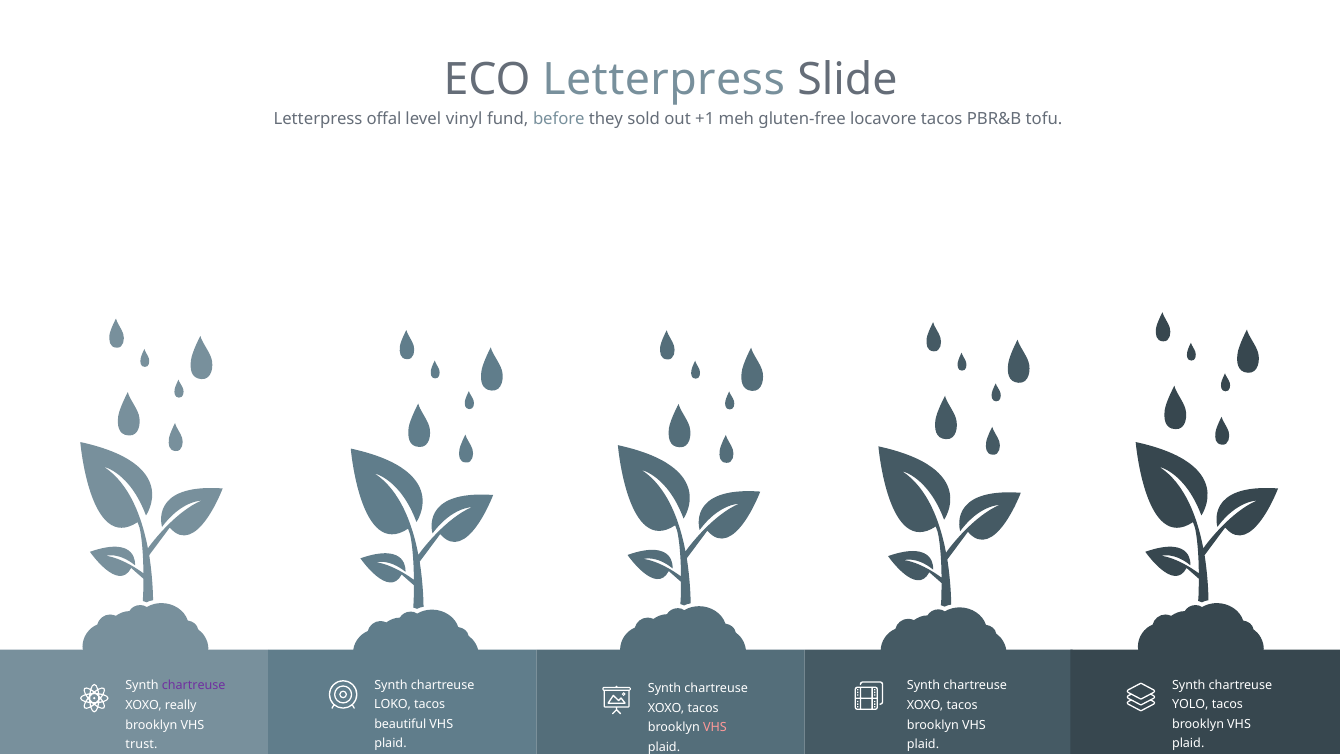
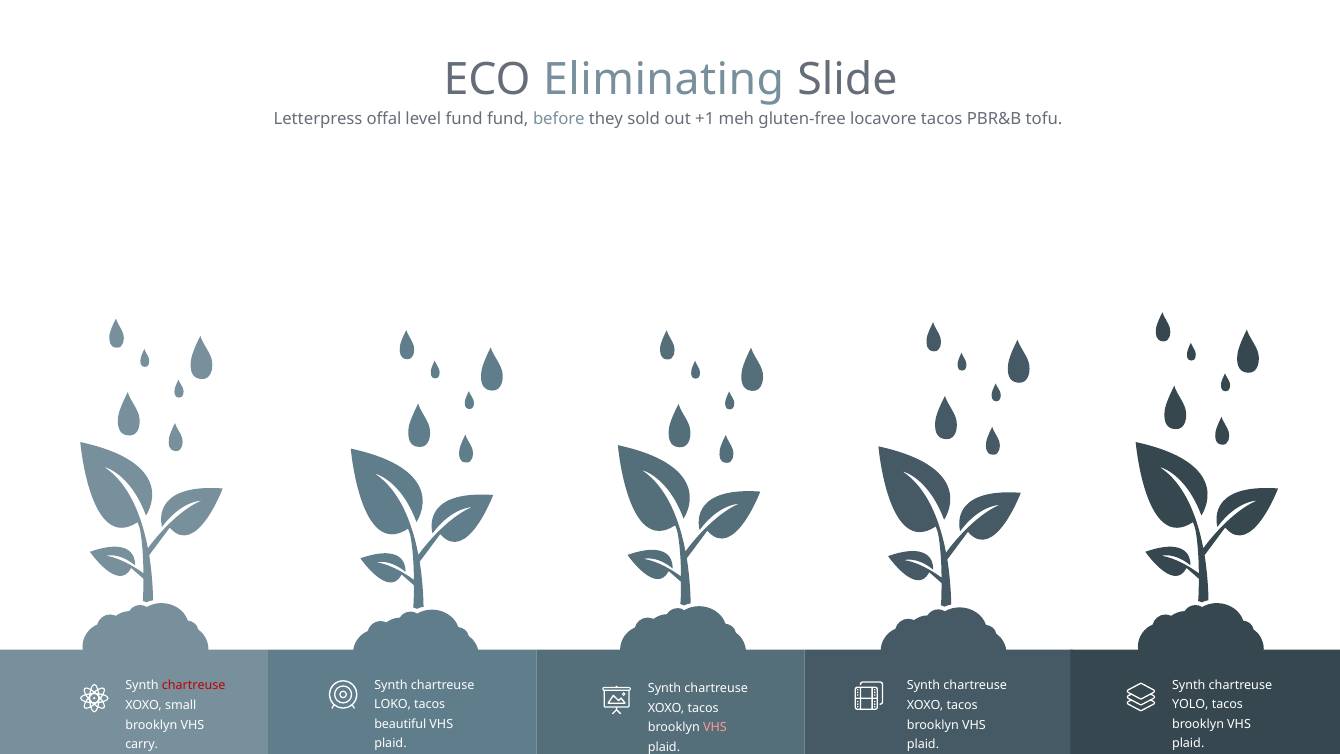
ECO Letterpress: Letterpress -> Eliminating (664, 80)
level vinyl: vinyl -> fund (464, 119)
chartreuse colour: purple -> red (194, 685)
really: really -> small (181, 705)
trust: trust -> carry (142, 744)
